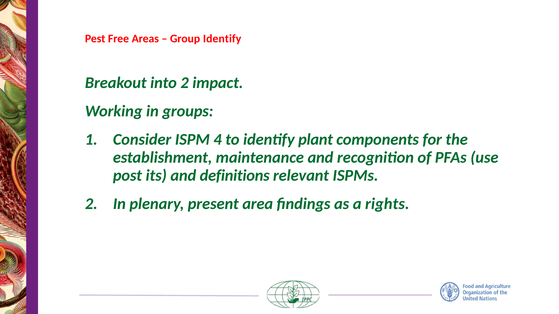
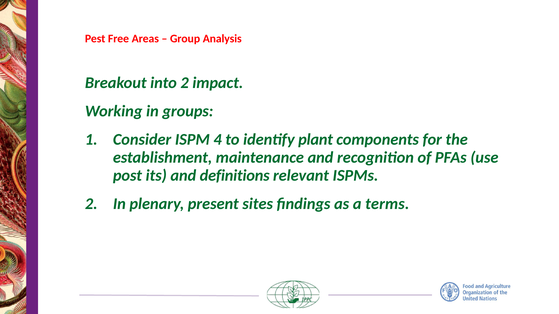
Group Identify: Identify -> Analysis (222, 39)
area: area -> sites (258, 204)
rights: rights -> terms (387, 204)
